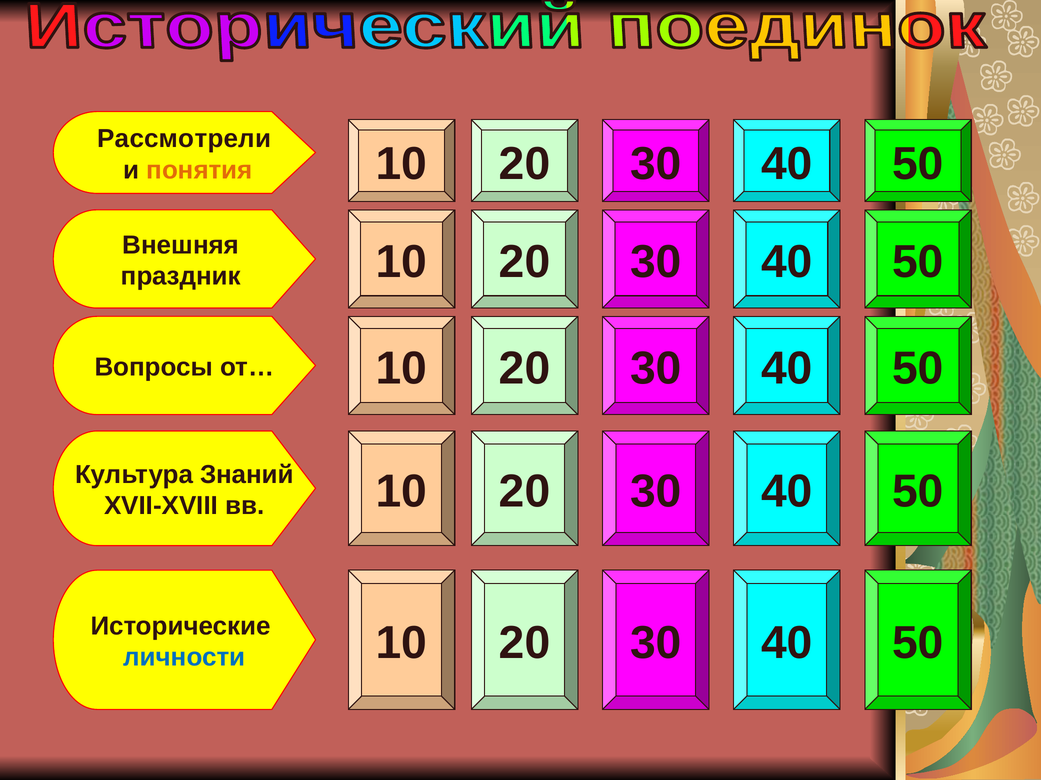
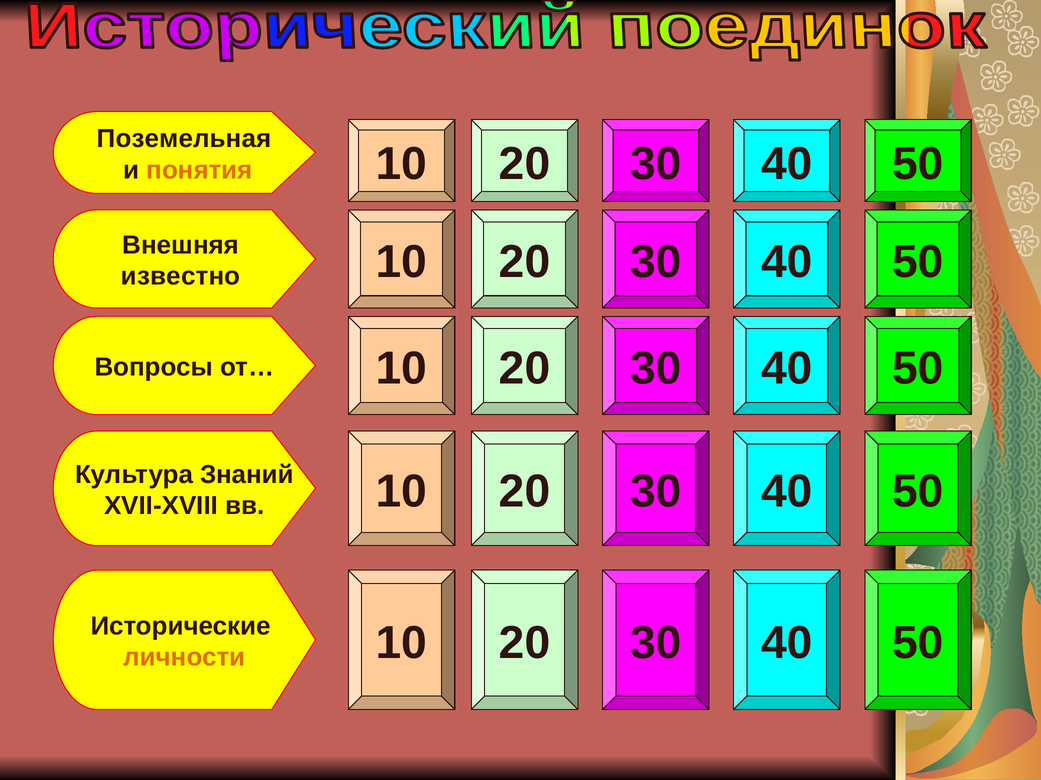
Рассмотрели: Рассмотрели -> Поземельная (184, 139)
праздник: праздник -> известно (181, 277)
личности colour: blue -> orange (184, 658)
